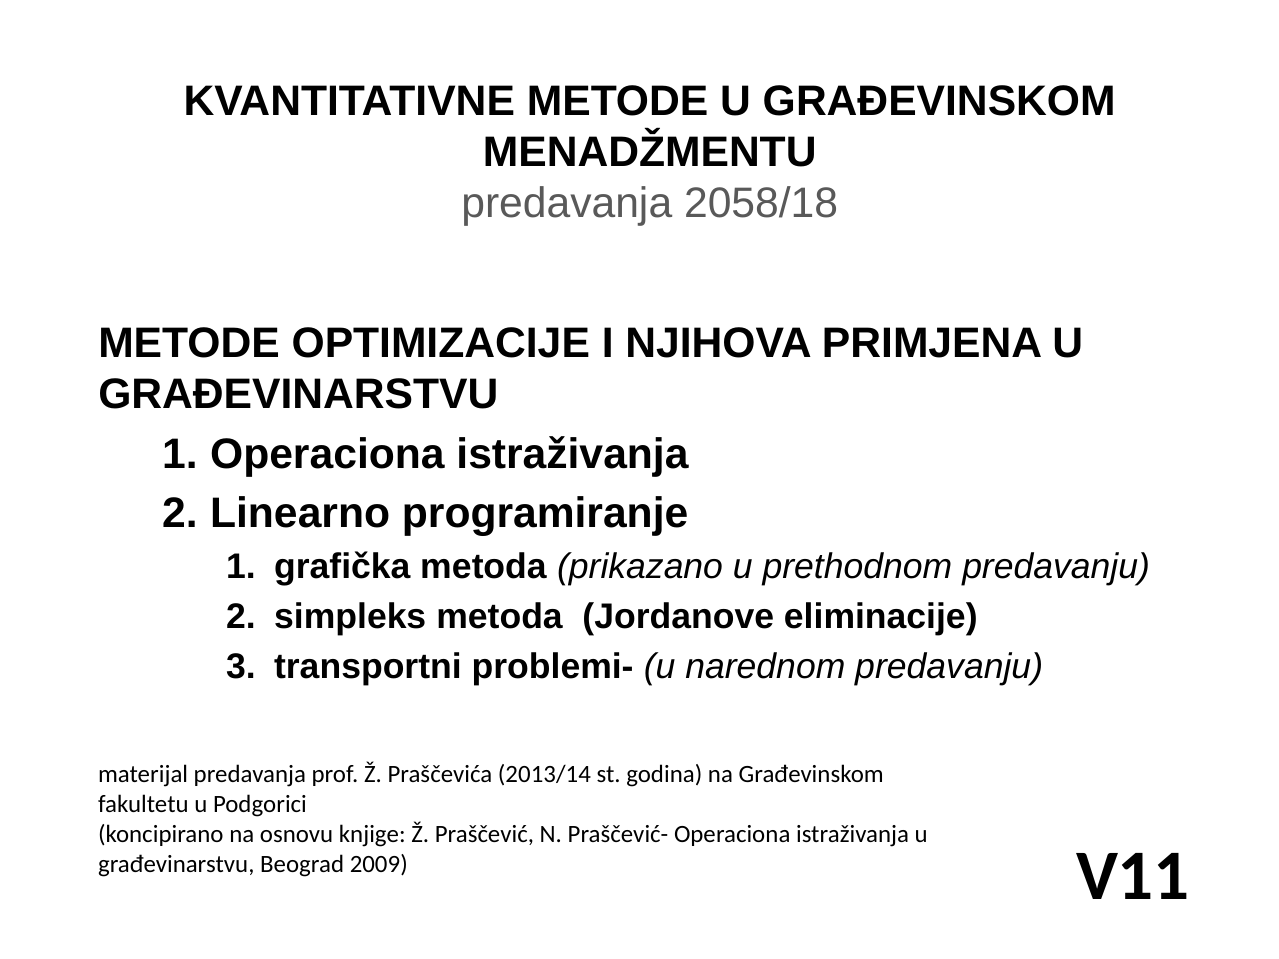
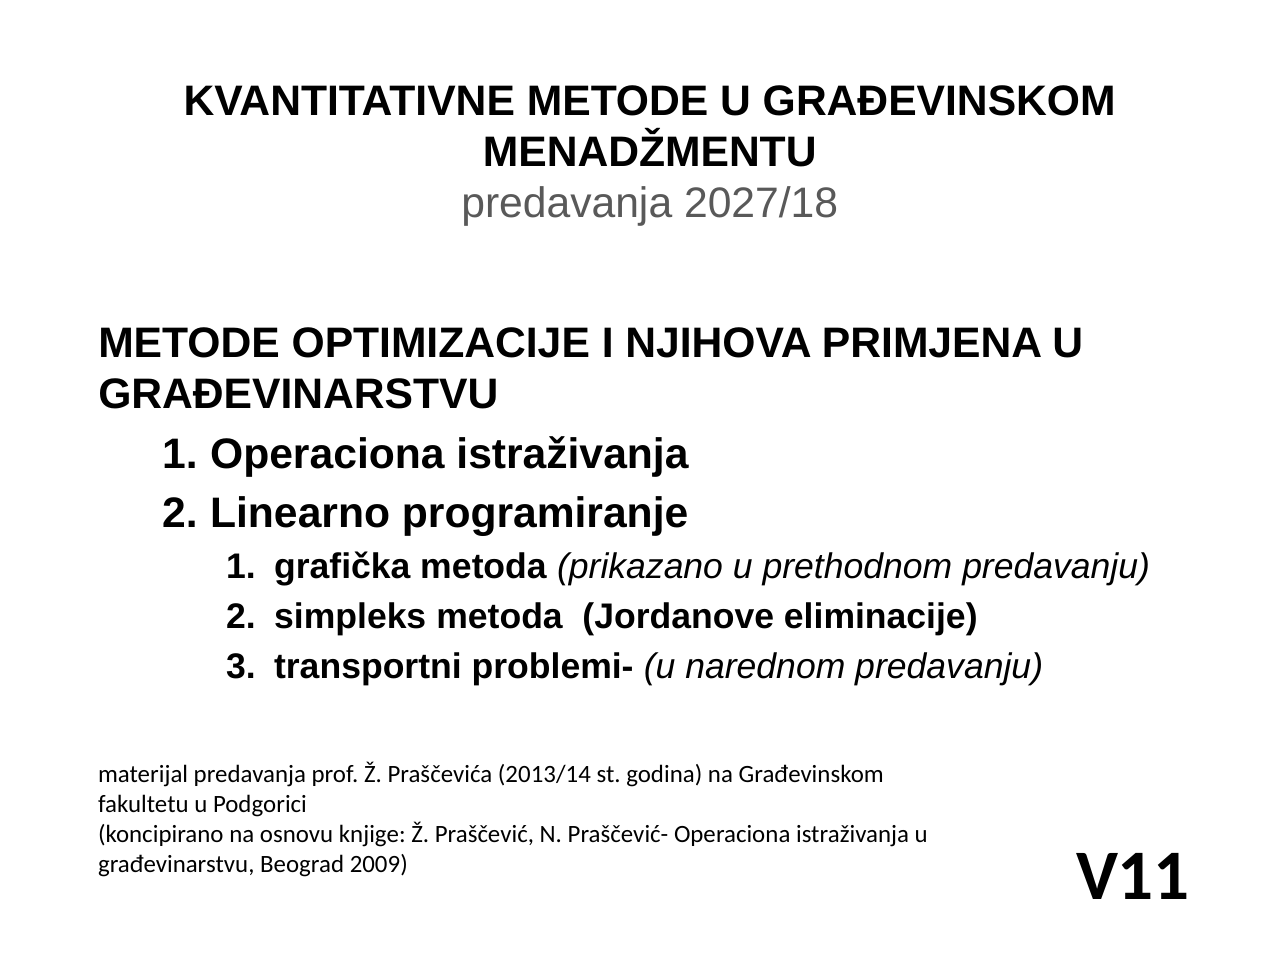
2058/18: 2058/18 -> 2027/18 (761, 203)
